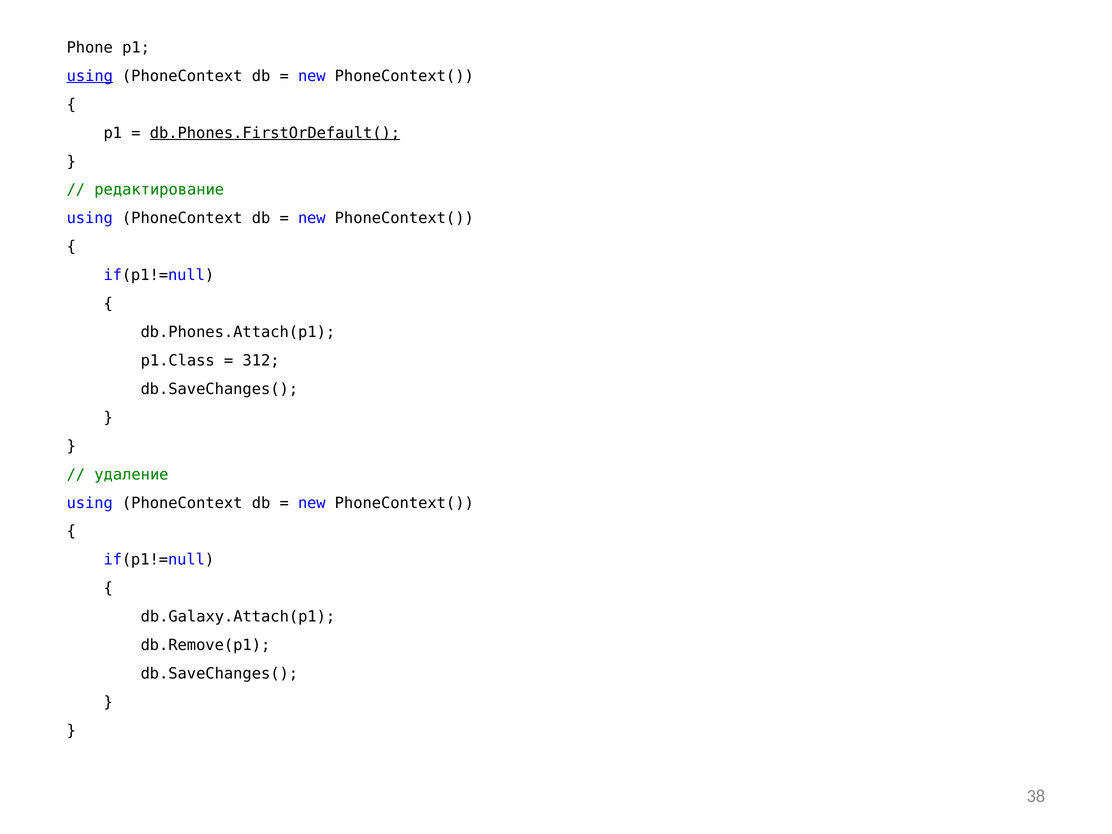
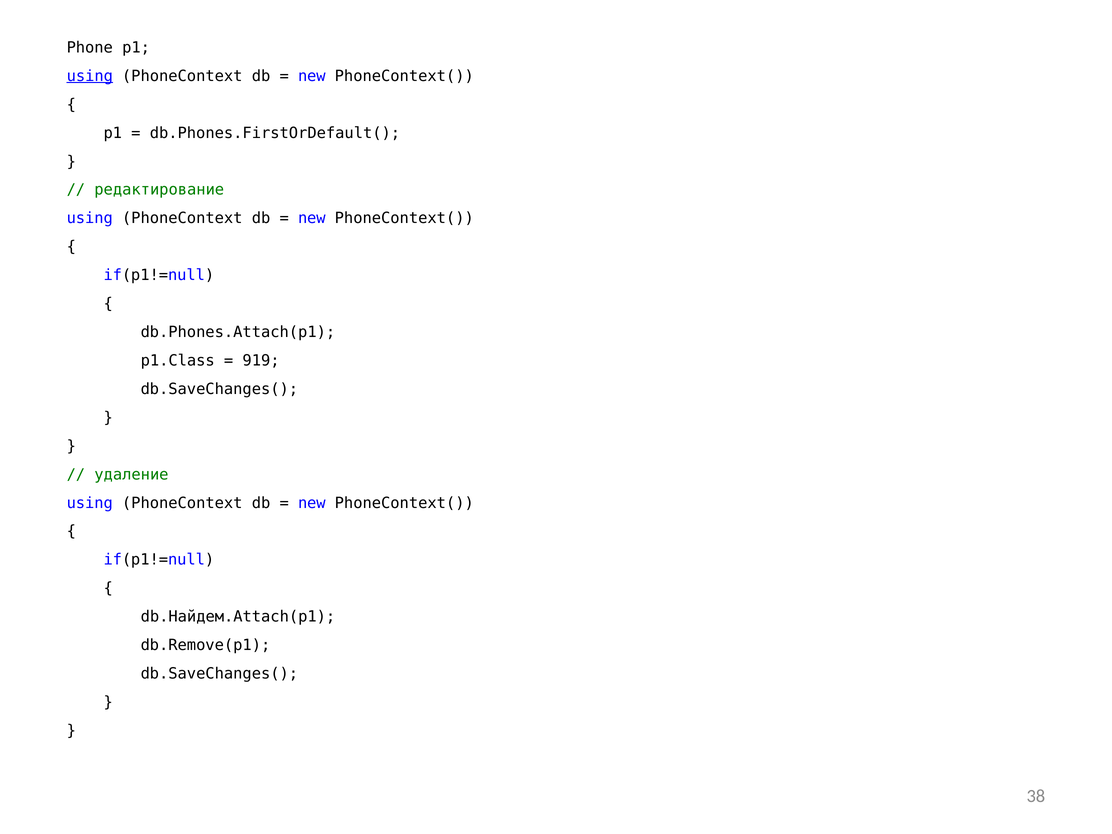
db.Phones.FirstOrDefault( underline: present -> none (275, 133)
312: 312 -> 919 (261, 361)
db.Galaxy.Attach(p1: db.Galaxy.Attach(p1 -> db.Найдем.Attach(p1 (238, 617)
